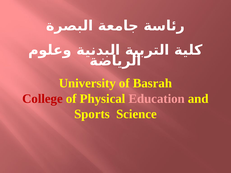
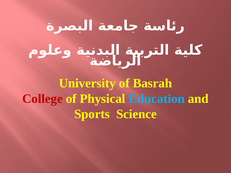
Education colour: pink -> light blue (157, 99)
